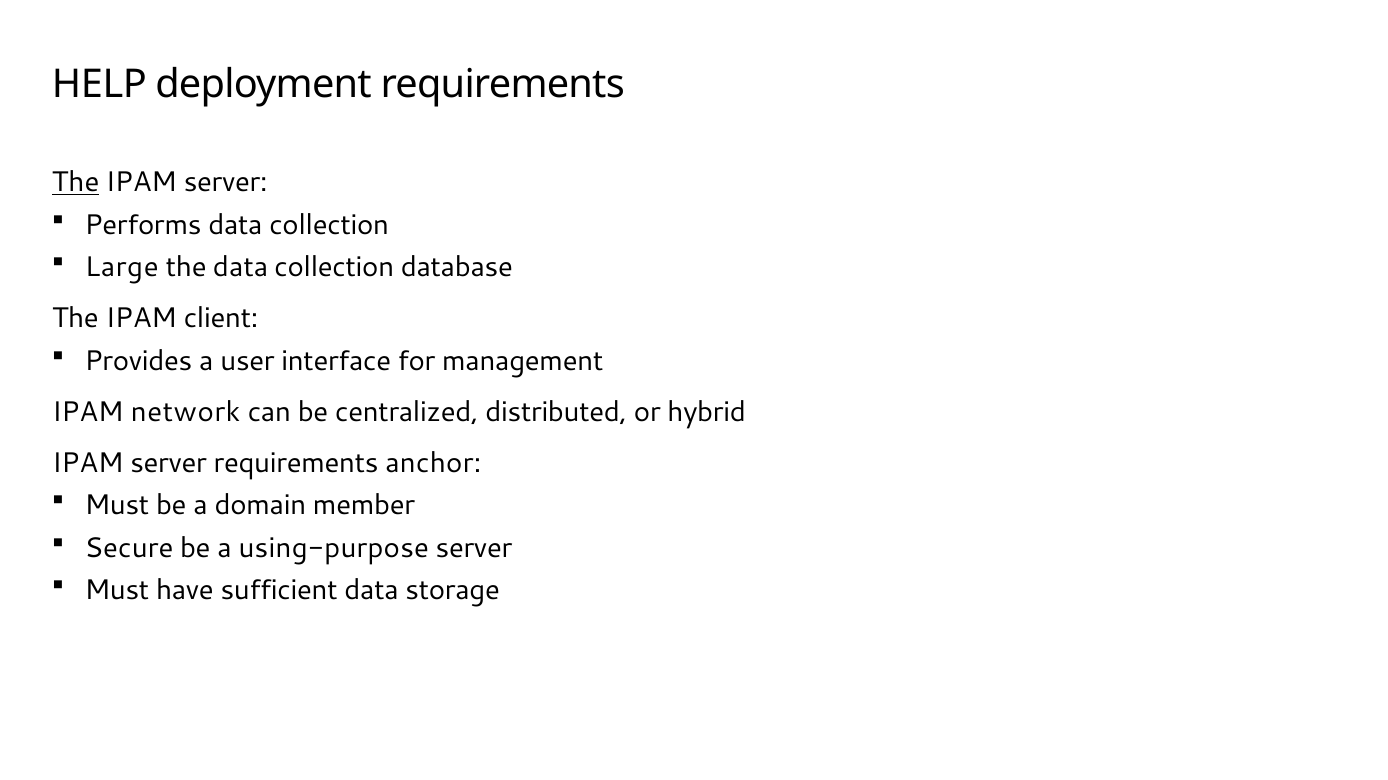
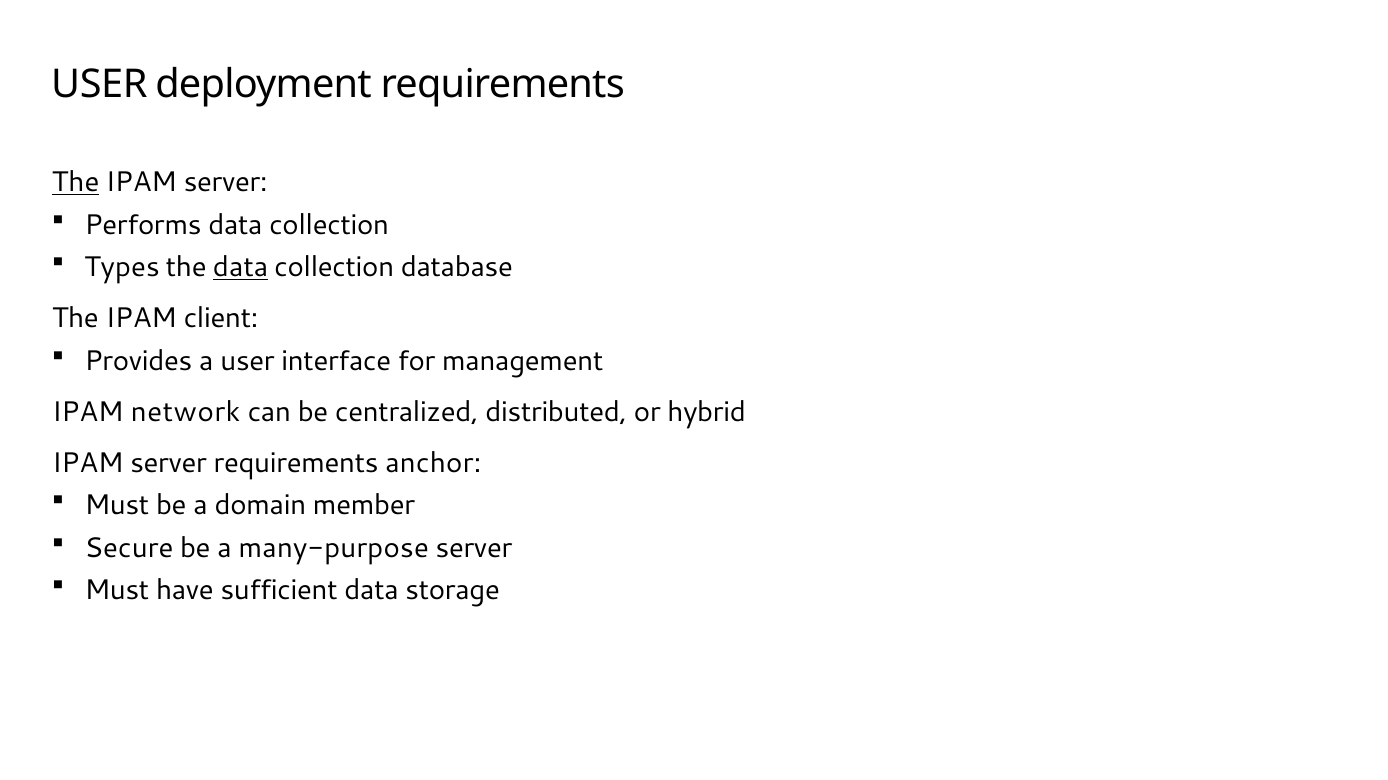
HELP: HELP -> USER (99, 85)
Large: Large -> Types (122, 267)
data underline: none -> present (241, 267)
using-purpose: using-purpose -> many-purpose (334, 548)
